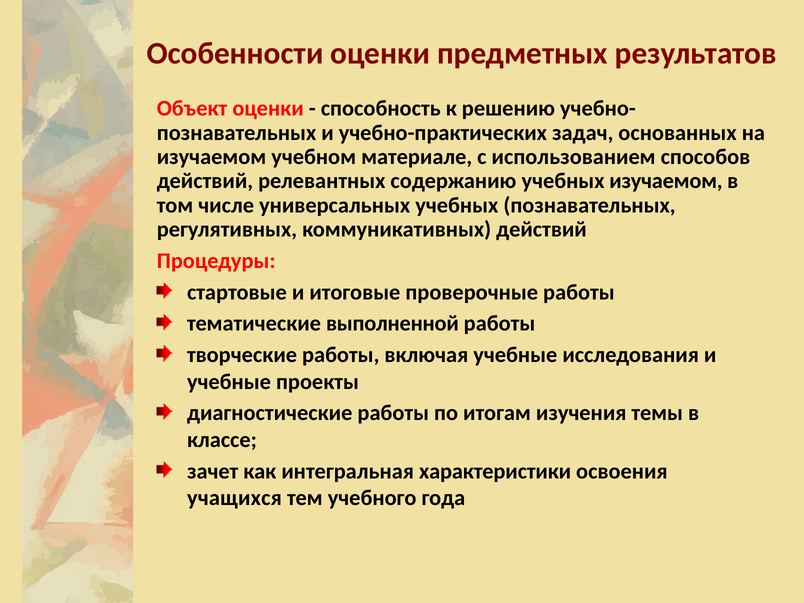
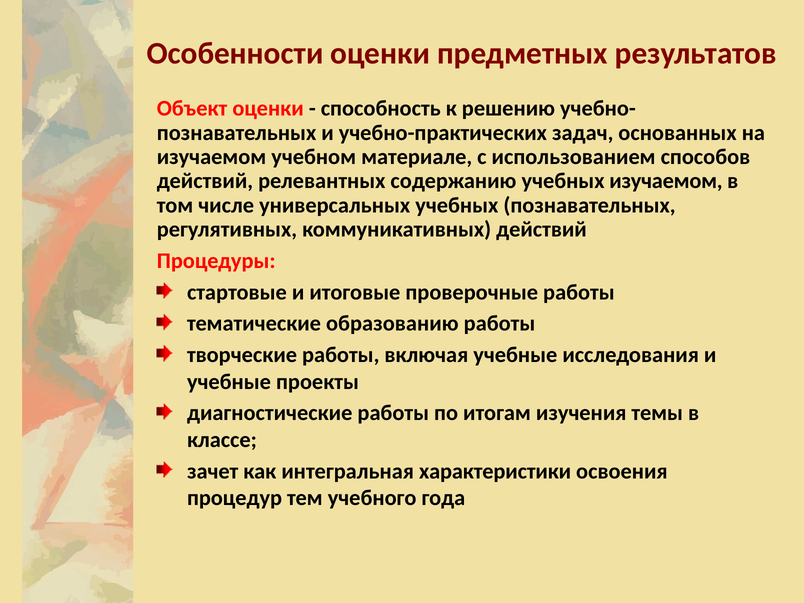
выполненной: выполненной -> образованию (392, 324)
учащихся: учащихся -> процедур (235, 498)
